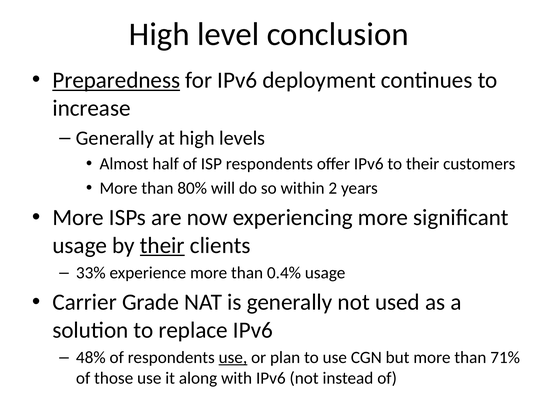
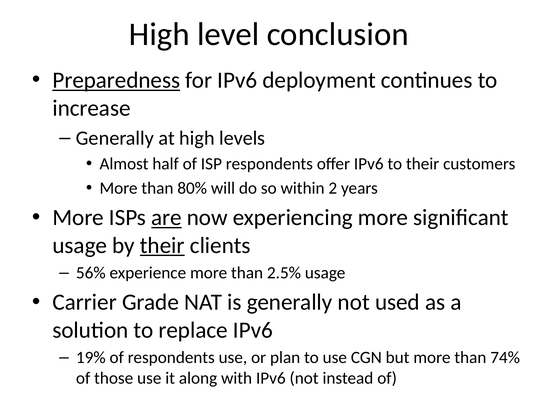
are underline: none -> present (166, 217)
33%: 33% -> 56% (91, 273)
0.4%: 0.4% -> 2.5% (284, 273)
48%: 48% -> 19% (91, 357)
use underline: present -> none (233, 357)
71%: 71% -> 74% (505, 357)
